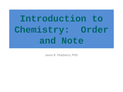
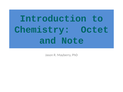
Order: Order -> Octet (95, 30)
